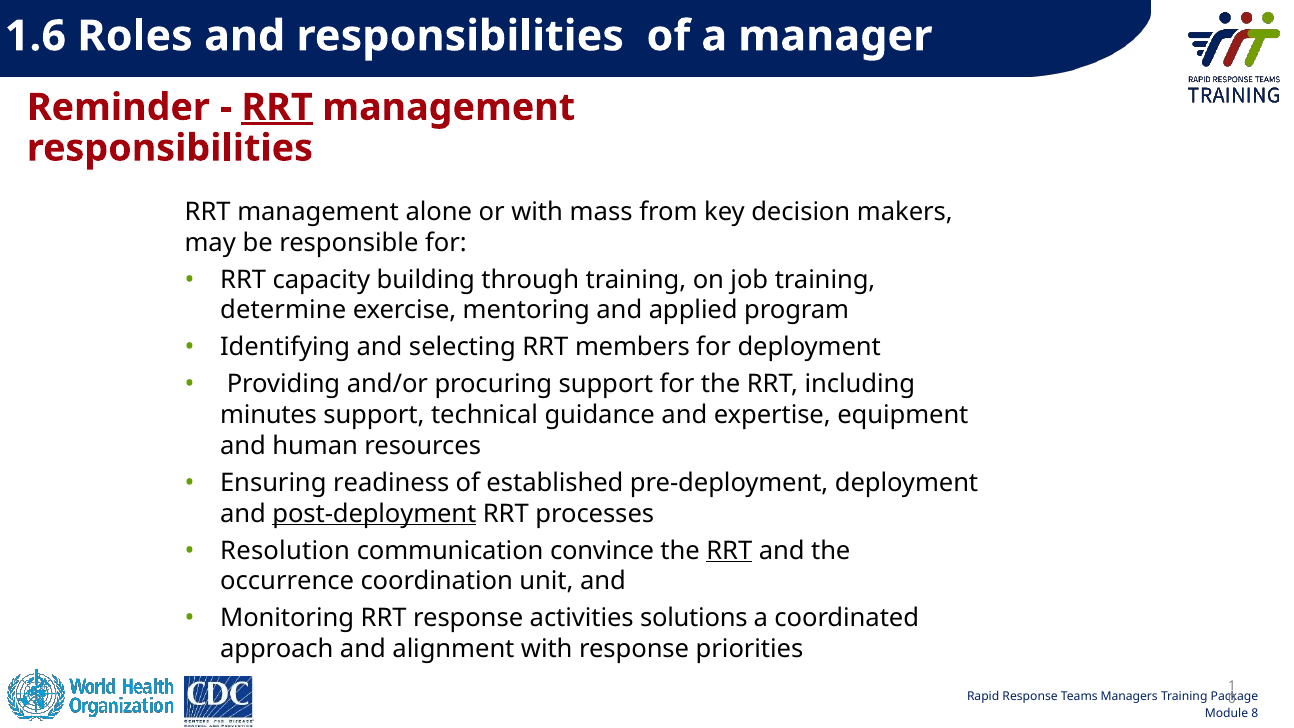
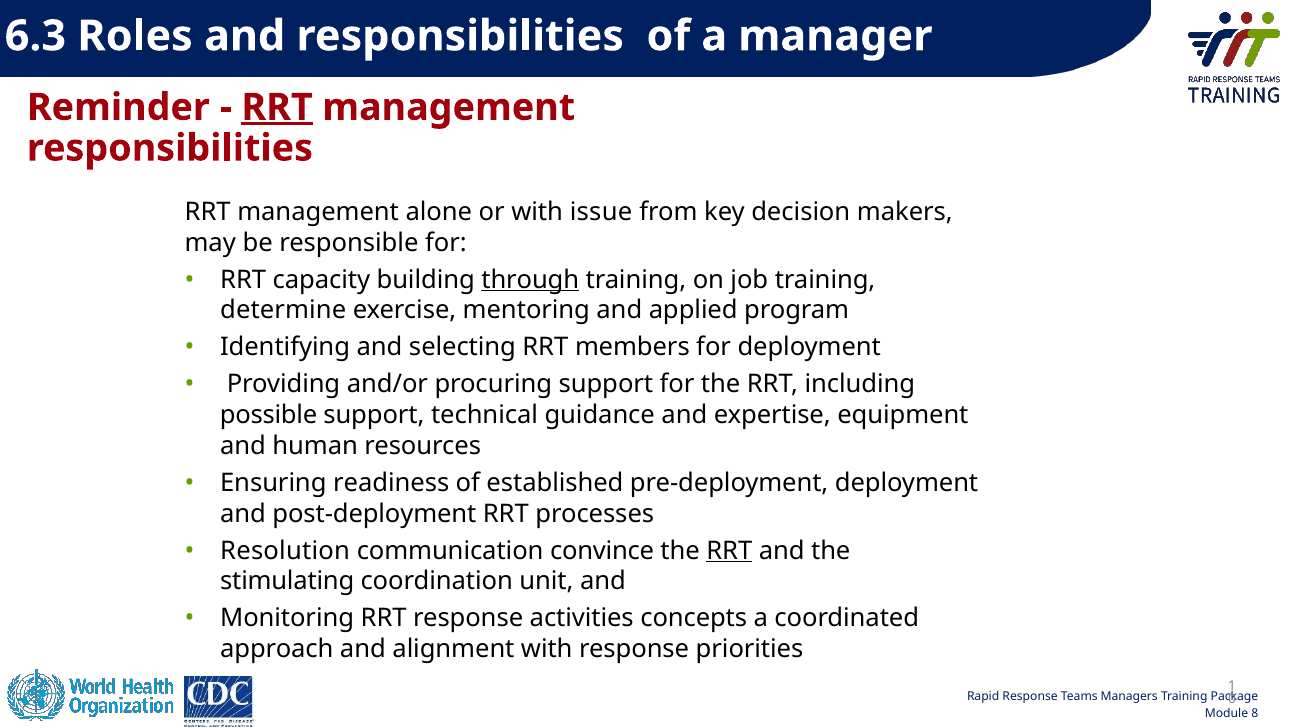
1.6: 1.6 -> 6.3 (35, 36)
mass: mass -> issue (601, 212)
through underline: none -> present (530, 280)
minutes: minutes -> possible (269, 415)
post-deployment underline: present -> none (374, 514)
occurrence: occurrence -> stimulating (287, 581)
solutions: solutions -> concepts (694, 618)
